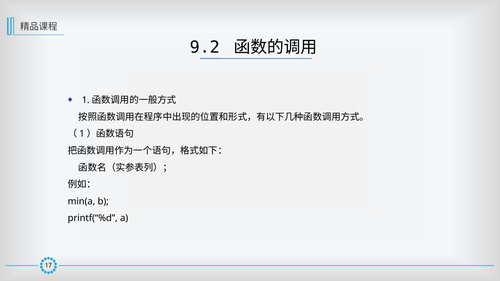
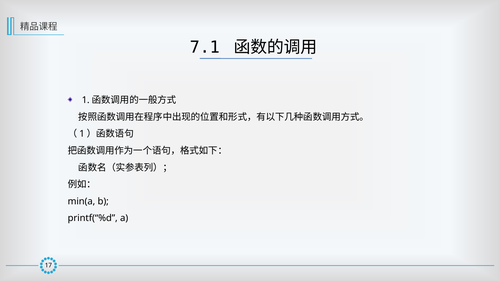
9.2: 9.2 -> 7.1 (205, 48)
